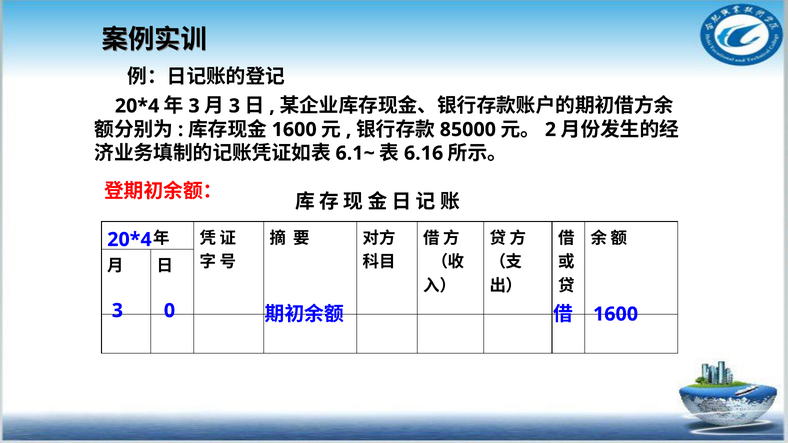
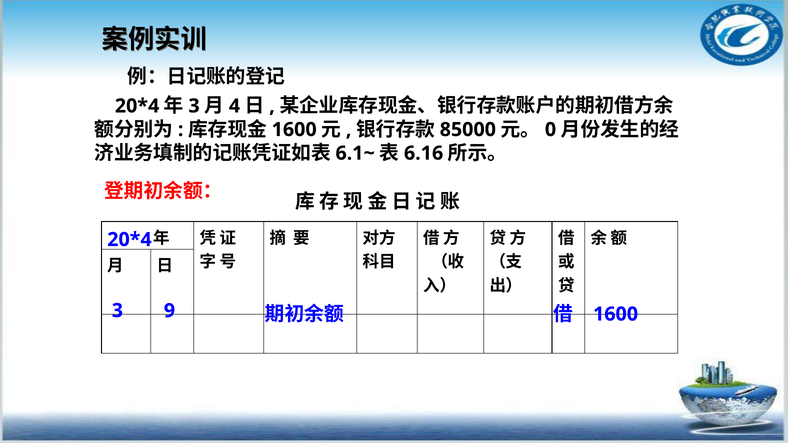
3: 3 -> 4 (234, 106)
2: 2 -> 0 (550, 130)
0: 0 -> 9 (169, 311)
